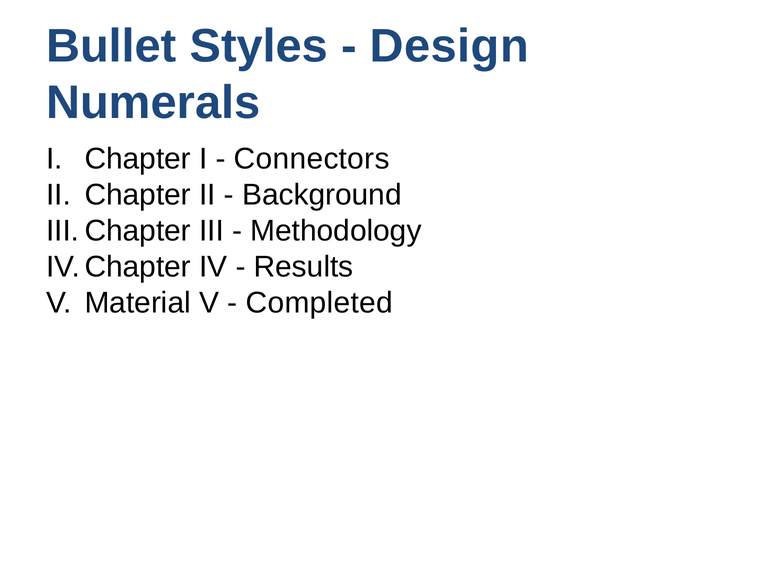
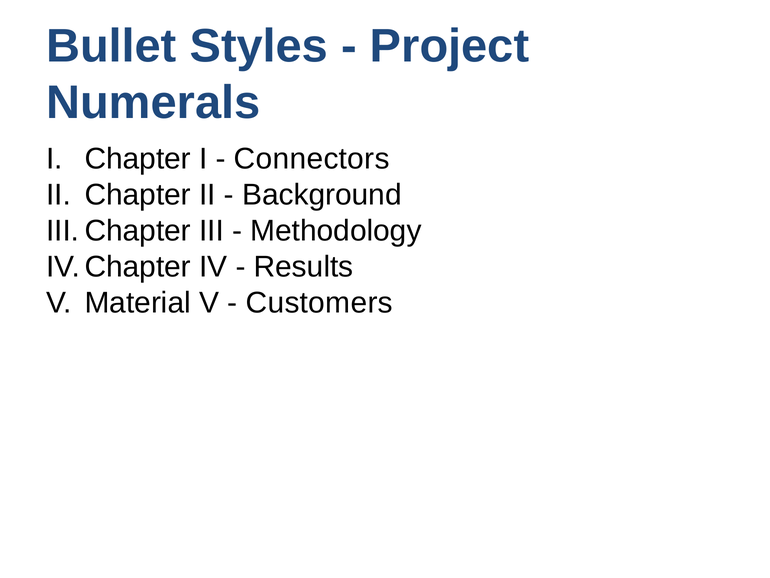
Design: Design -> Project (450, 46)
Completed: Completed -> Customers (319, 302)
